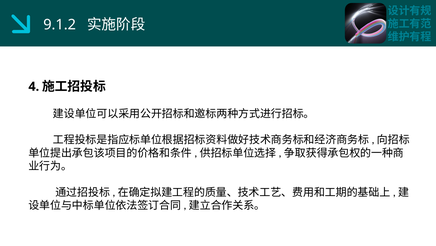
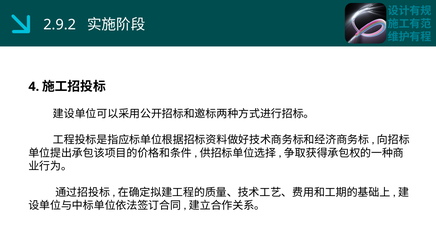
9.1.2: 9.1.2 -> 2.9.2 (60, 25)
